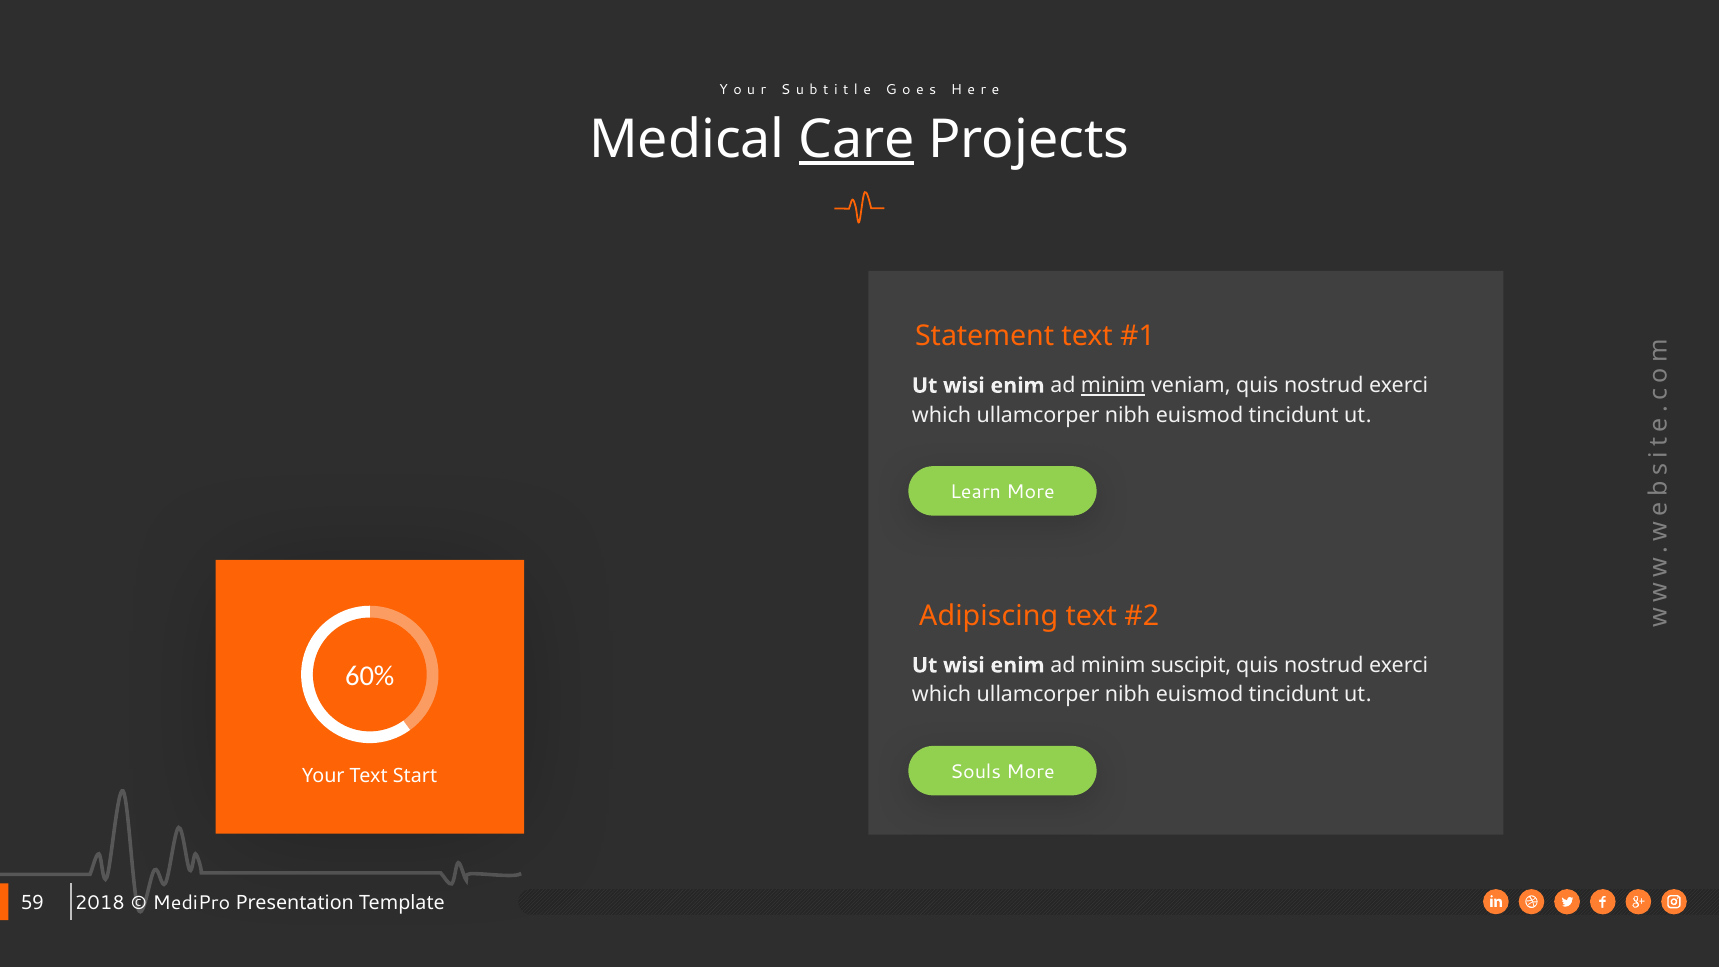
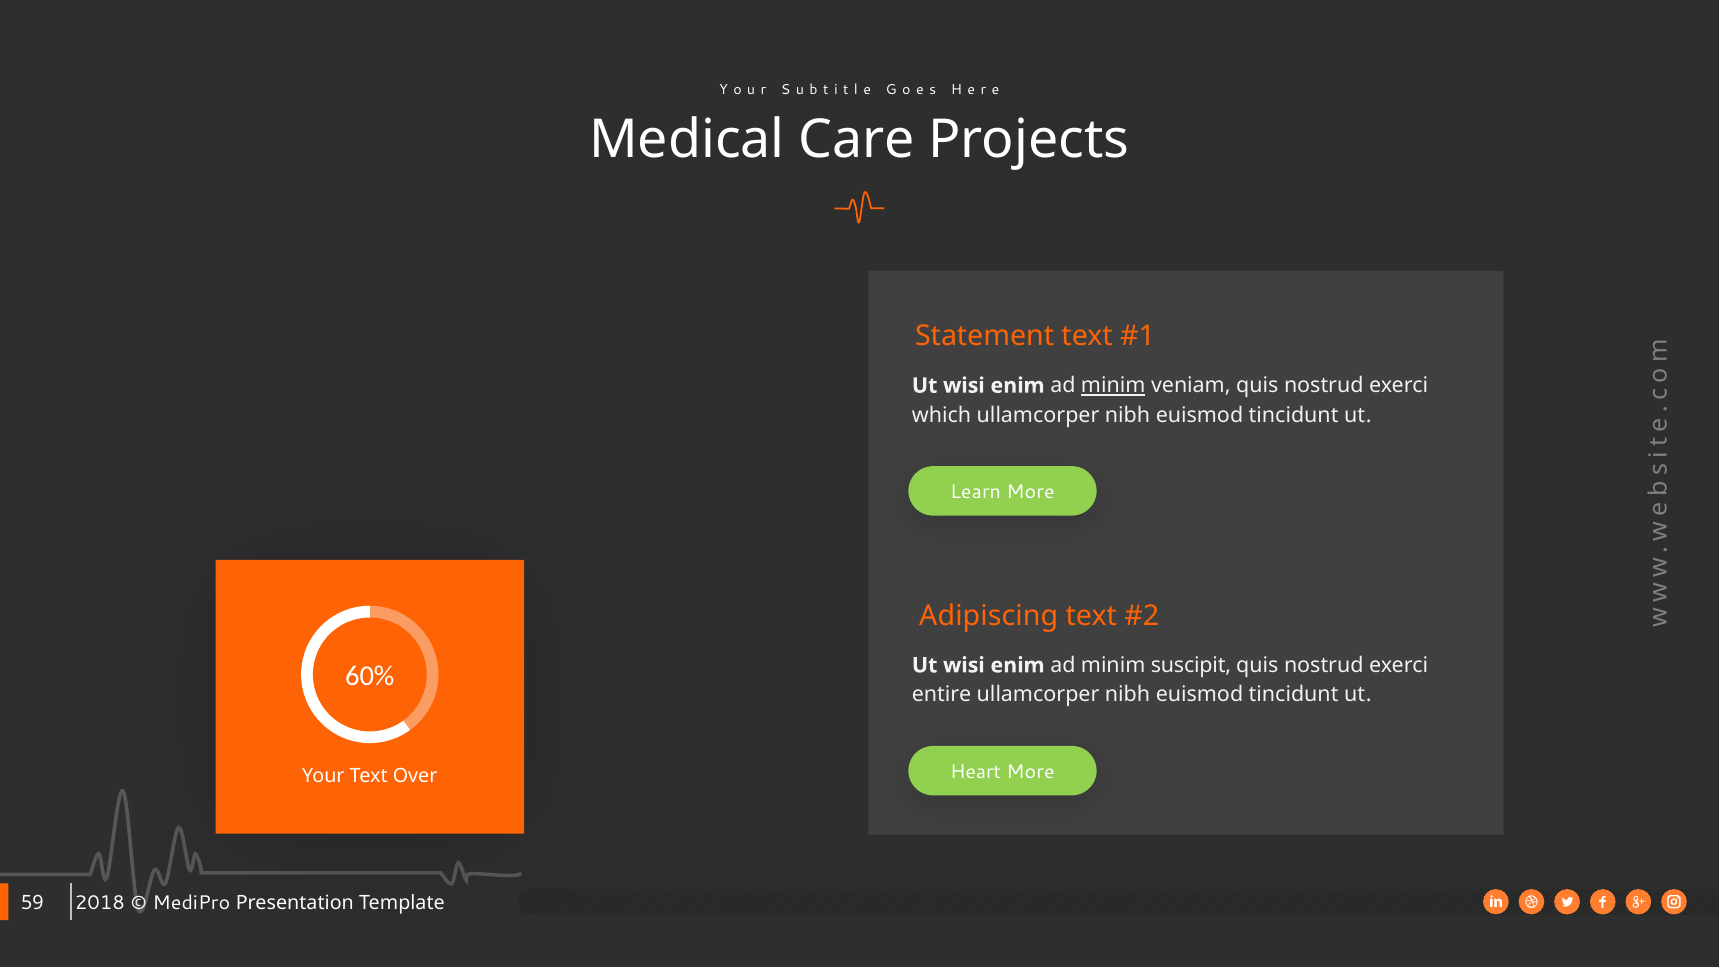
Care underline: present -> none (856, 140)
which: which -> entire (942, 695)
Souls: Souls -> Heart (976, 772)
Start: Start -> Over (415, 776)
